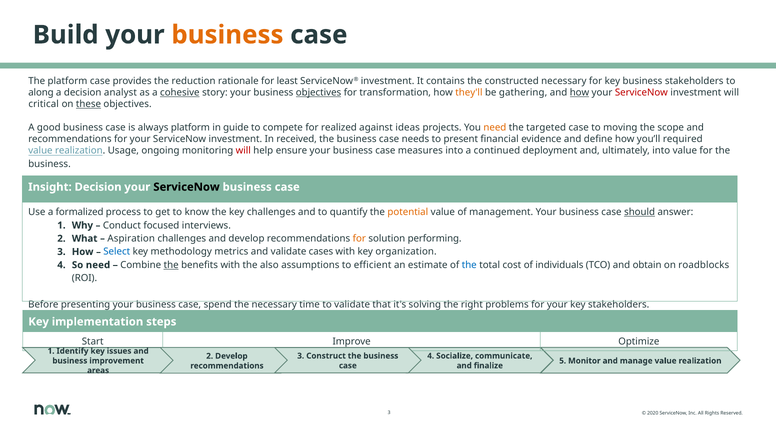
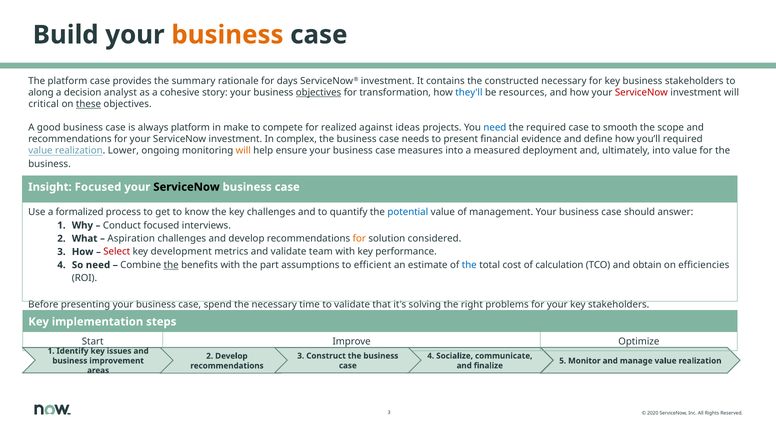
reduction: reduction -> summary (194, 81)
least: least -> days (287, 81)
cohesive underline: present -> none (180, 92)
they'll colour: orange -> blue (469, 92)
gathering: gathering -> resources (523, 92)
how underline: present -> none (579, 92)
guide: guide -> make (236, 127)
need colour: orange -> blue (495, 127)
the targeted: targeted -> required (546, 127)
moving: moving -> smooth (620, 127)
received: received -> complex (297, 139)
Usage: Usage -> Lower (123, 151)
will colour: red -> orange (243, 151)
continued: continued -> measured (497, 151)
Insight Decision: Decision -> Focused (98, 187)
potential colour: orange -> blue (408, 212)
should underline: present -> none (640, 212)
performing: performing -> considered (435, 238)
Select colour: blue -> red (117, 252)
methodology: methodology -> development (181, 252)
cases: cases -> team (321, 252)
organization: organization -> performance (406, 252)
also: also -> part (269, 265)
individuals: individuals -> calculation (559, 265)
roadblocks: roadblocks -> efficiencies (704, 265)
